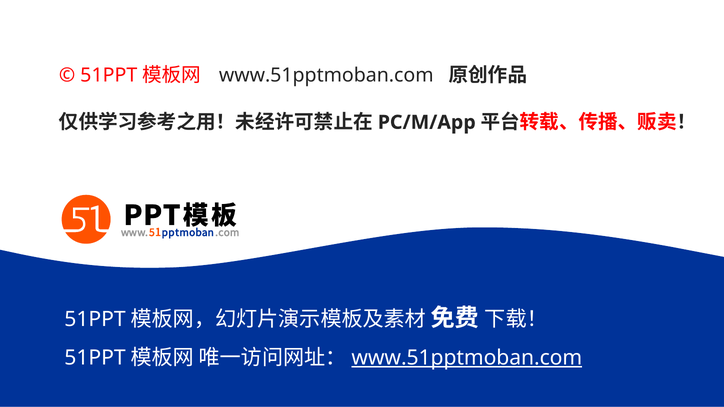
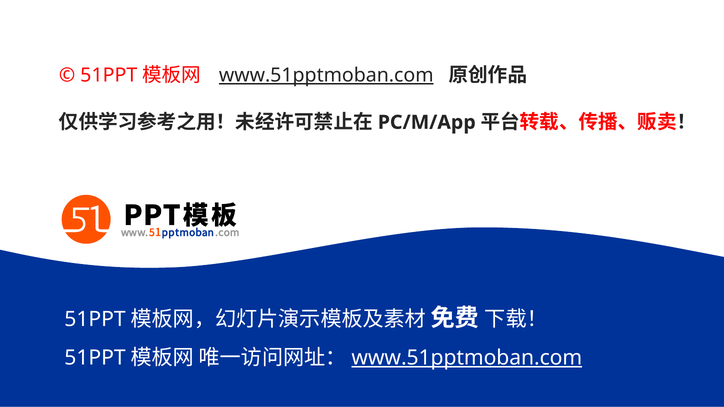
www.51pptmoban.com underline: none -> present (326, 75)
